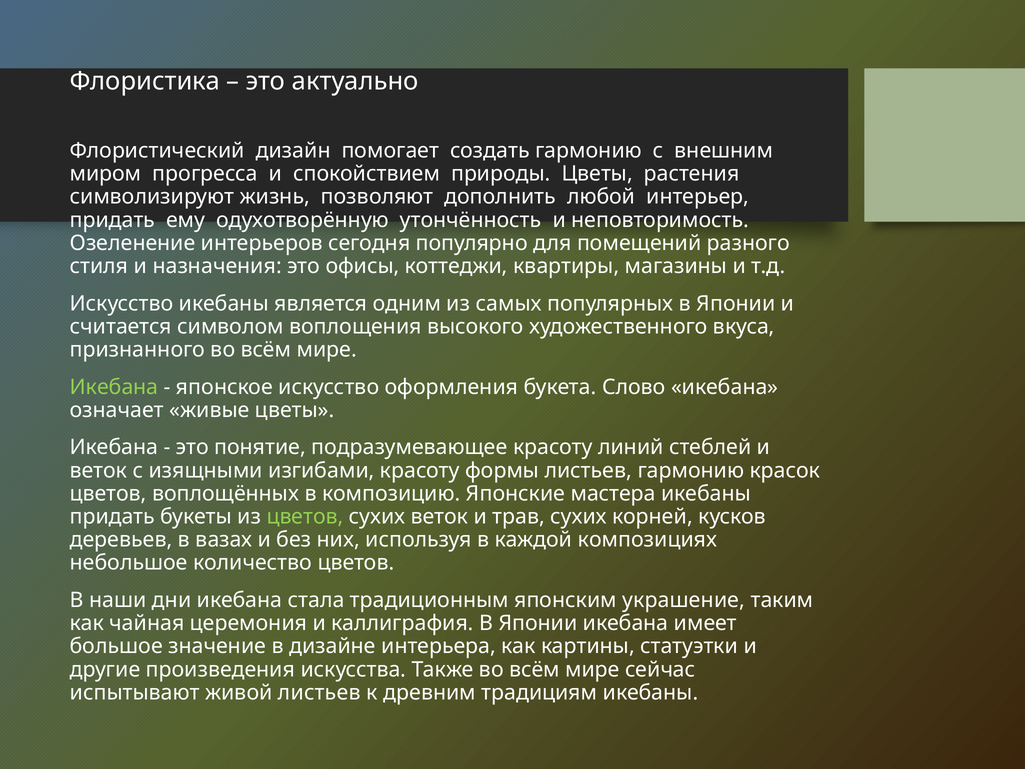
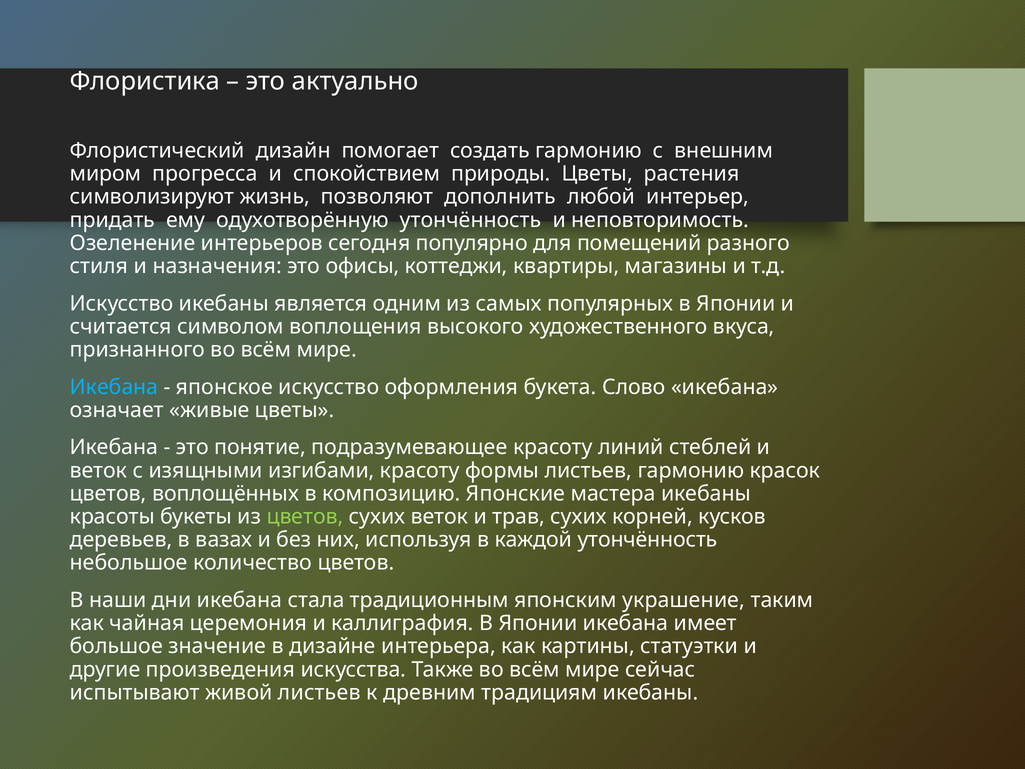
Икебана colour: light green -> light blue (114, 387)
придать: придать -> красоты (112, 517)
каждой композициях: композициях -> утончённость (648, 540)
